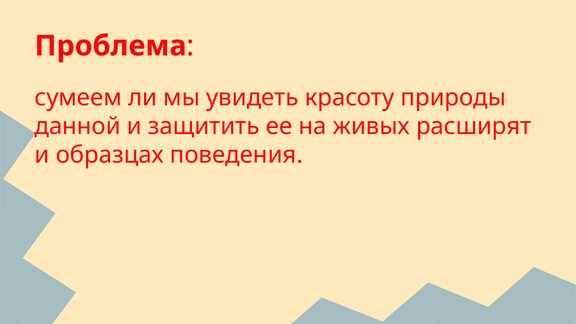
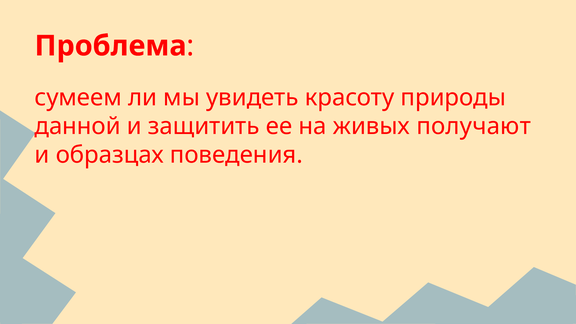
расширят: расширят -> получают (474, 126)
